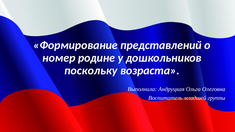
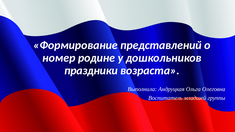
поскольку: поскольку -> праздники (91, 71)
